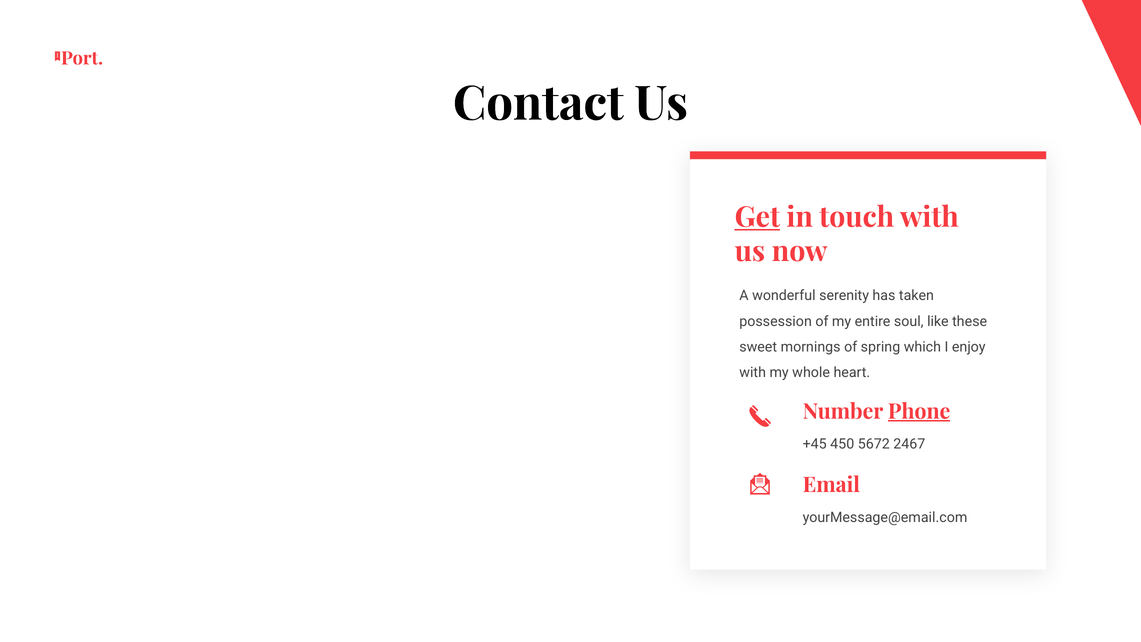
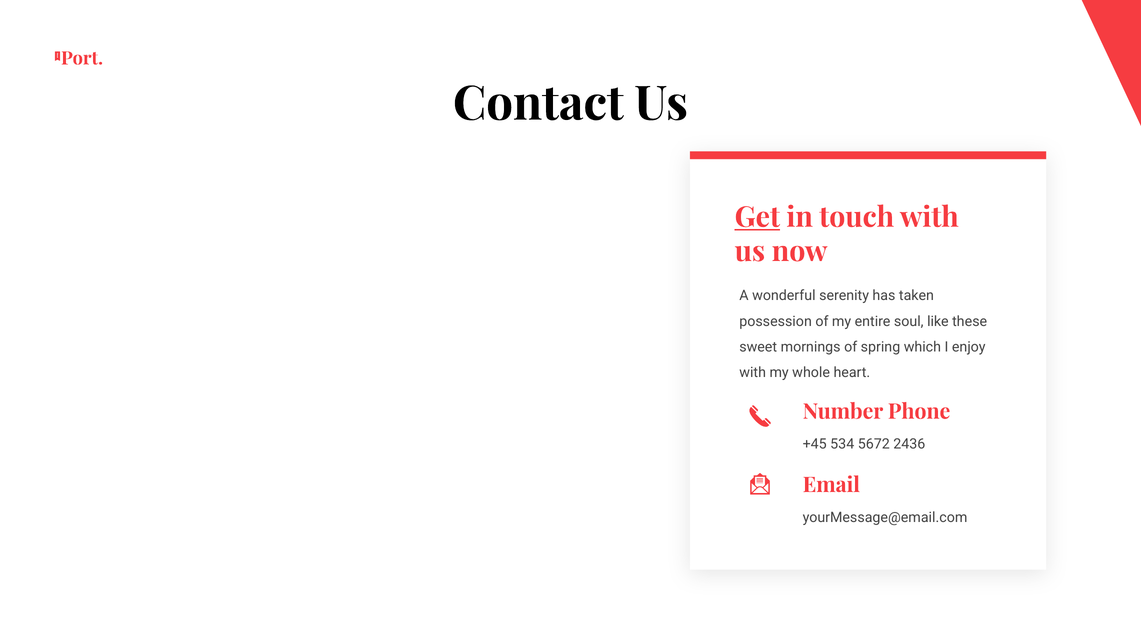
Phone underline: present -> none (919, 412)
450: 450 -> 534 (842, 444)
2467: 2467 -> 2436 (909, 444)
